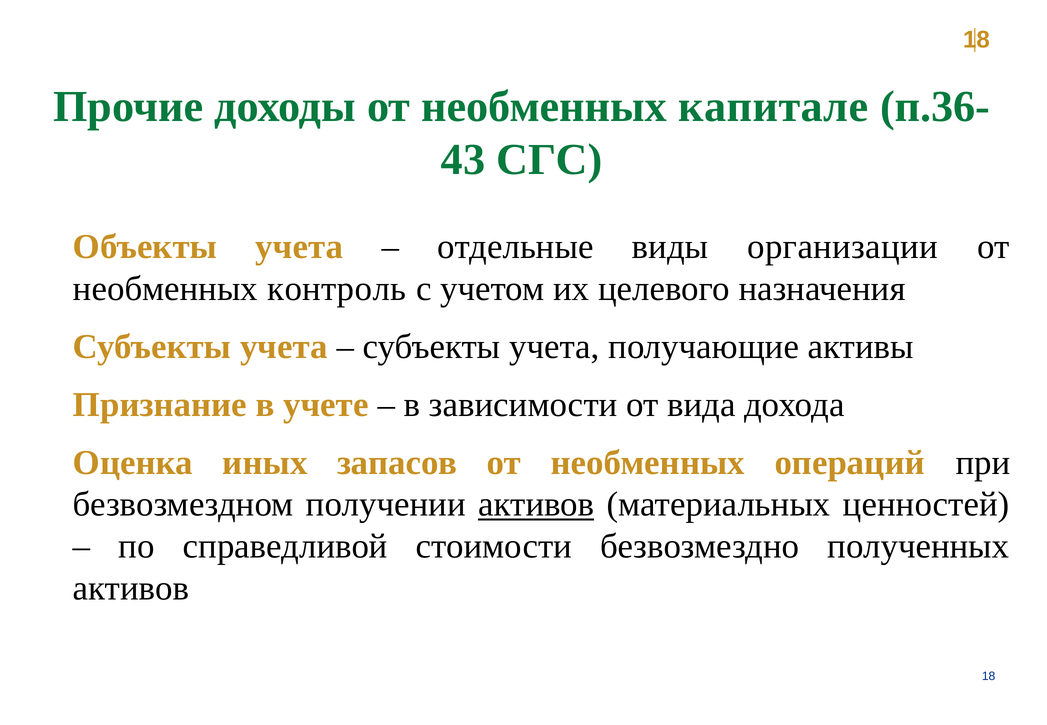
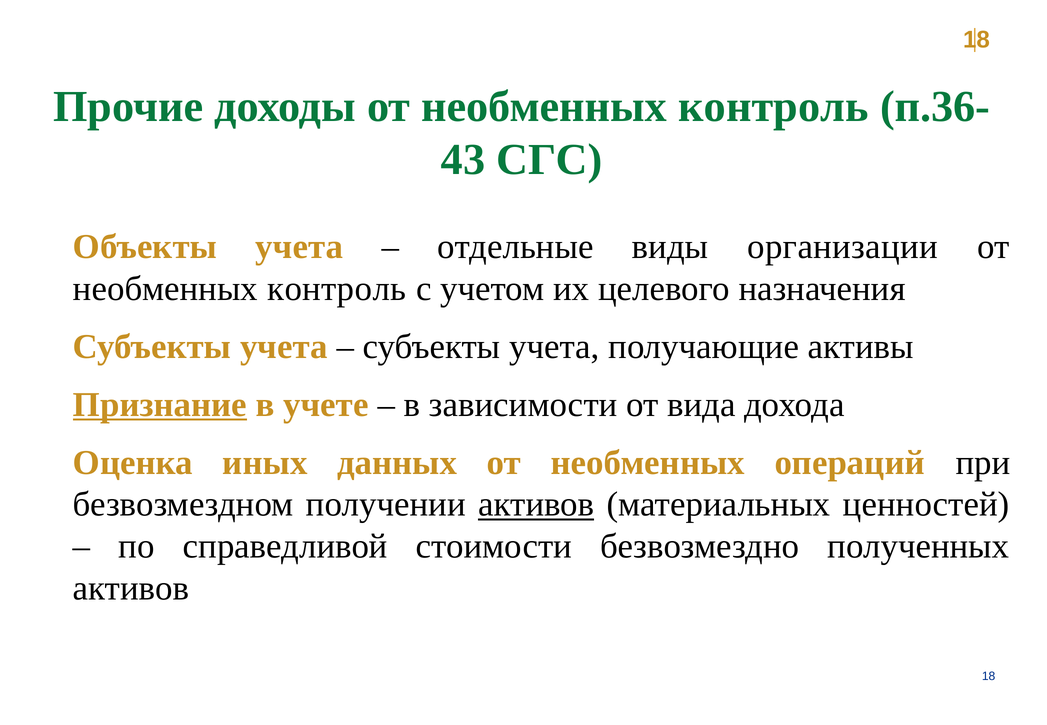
доходы от необменных капитале: капитале -> контроль (773, 107)
Признание underline: none -> present (160, 405)
запасов: запасов -> данных (397, 462)
